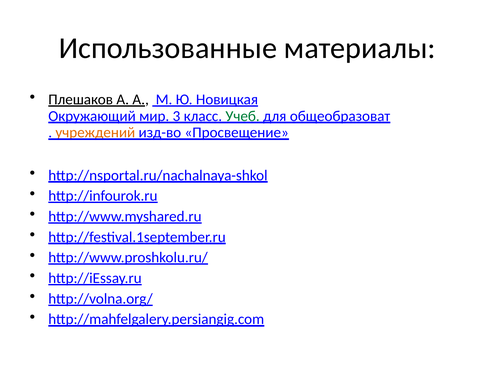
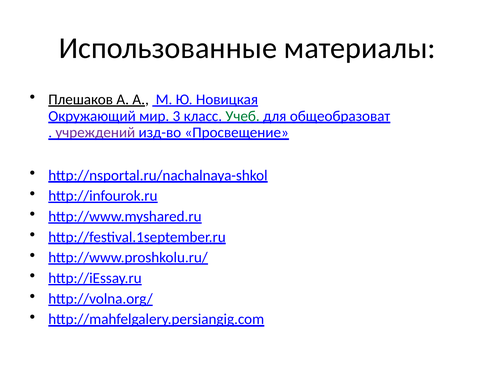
учреждений colour: orange -> purple (95, 132)
